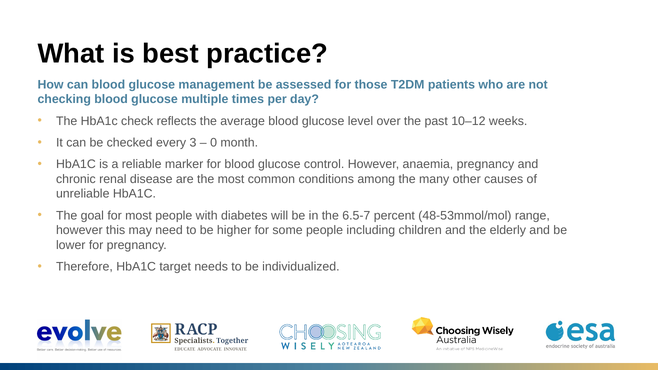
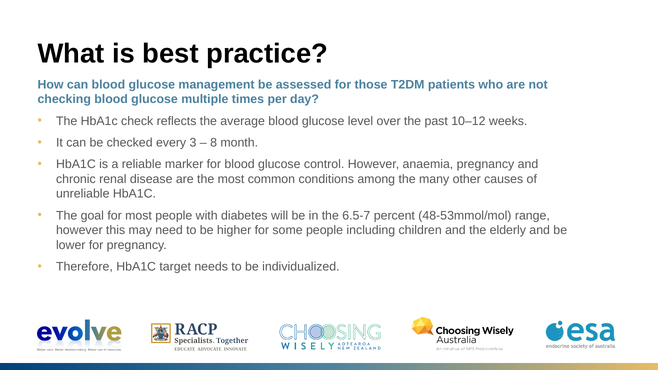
0: 0 -> 8 (214, 143)
